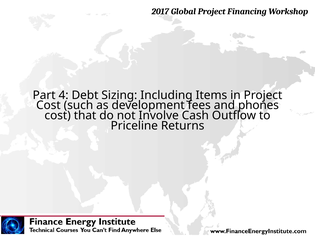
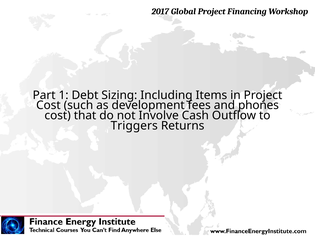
4: 4 -> 1 (64, 95)
Priceline: Priceline -> Triggers (134, 126)
